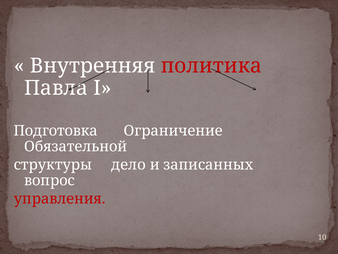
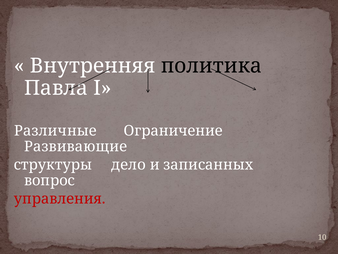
политика colour: red -> black (211, 66)
Подготовка: Подготовка -> Различные (55, 130)
Обязательной: Обязательной -> Развивающие (76, 146)
